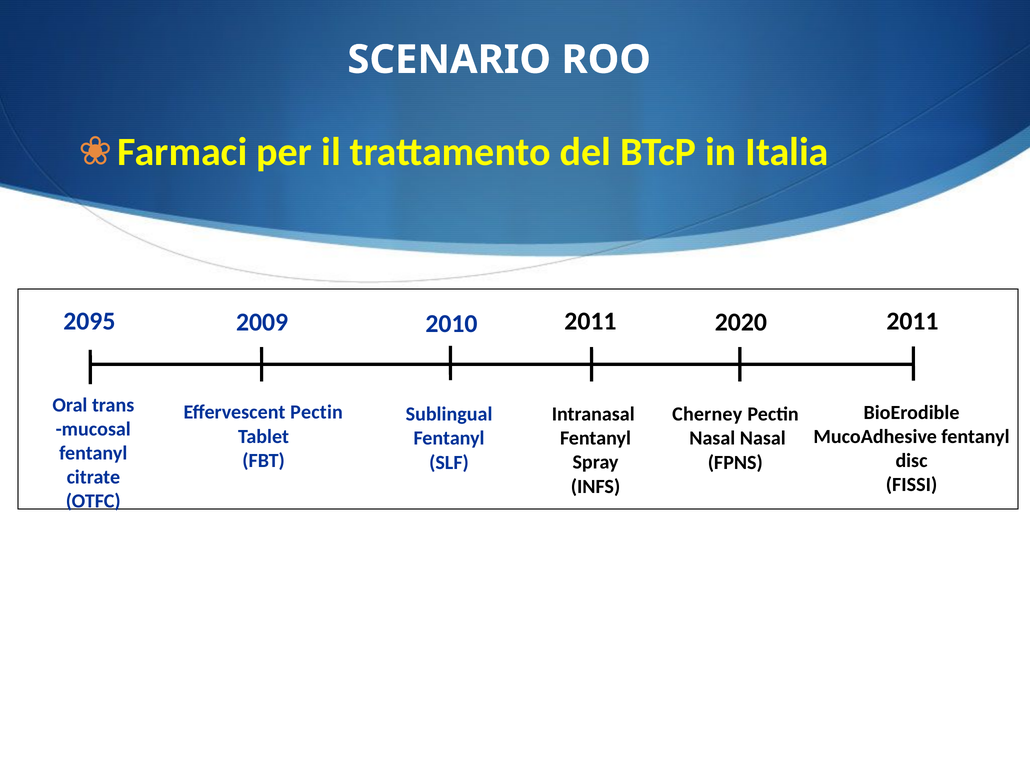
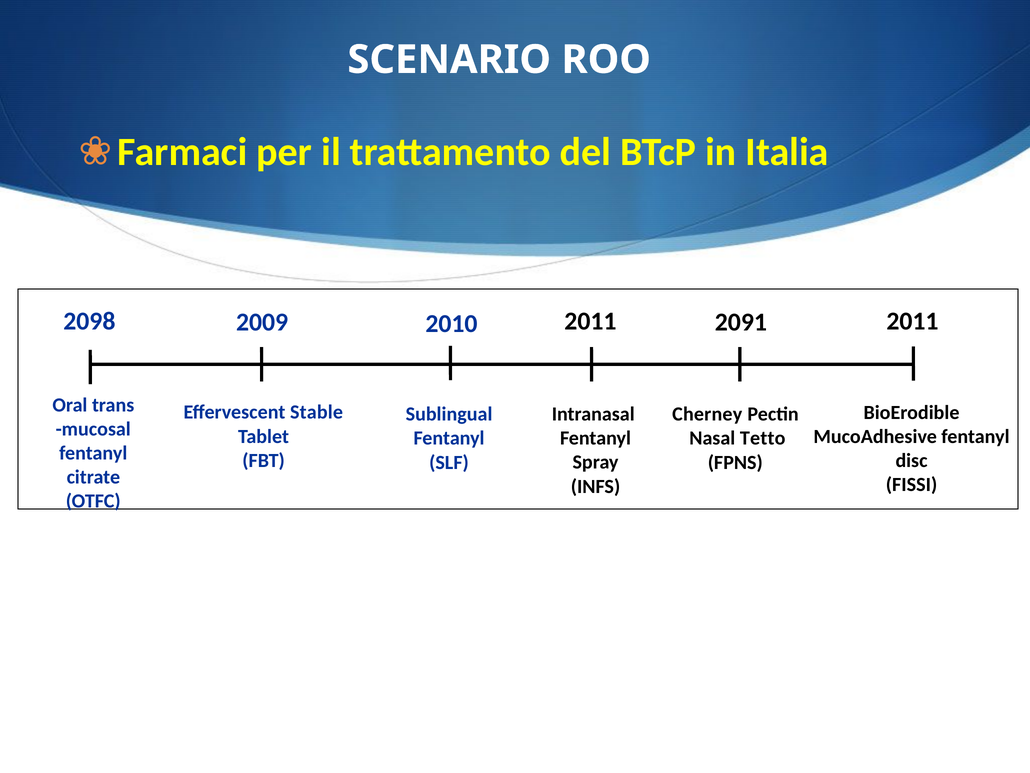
2095: 2095 -> 2098 (89, 321)
2020: 2020 -> 2091 (741, 322)
Effervescent Pectin: Pectin -> Stable (317, 412)
Nasal Nasal: Nasal -> Tetto (763, 438)
